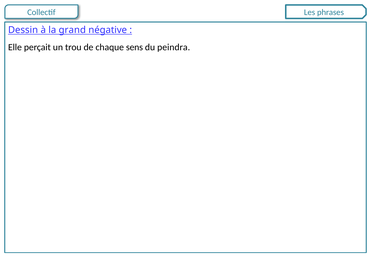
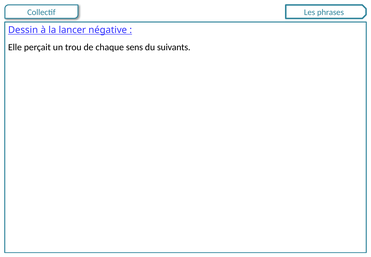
grand: grand -> lancer (72, 30)
peindra: peindra -> suivants (174, 47)
